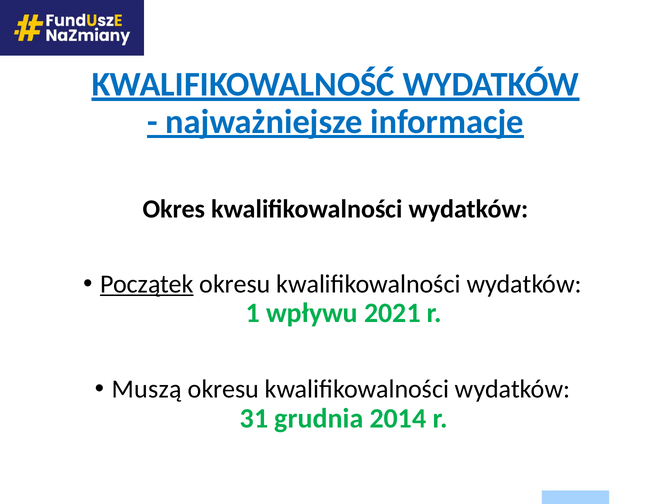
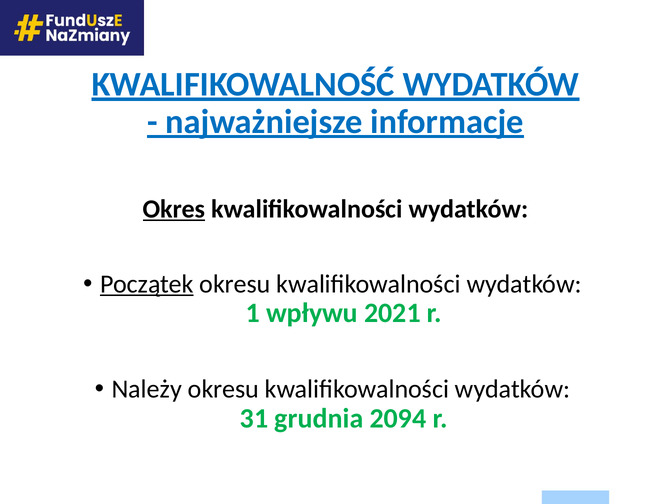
Okres underline: none -> present (174, 209)
Muszą: Muszą -> Należy (147, 389)
2014: 2014 -> 2094 (398, 418)
